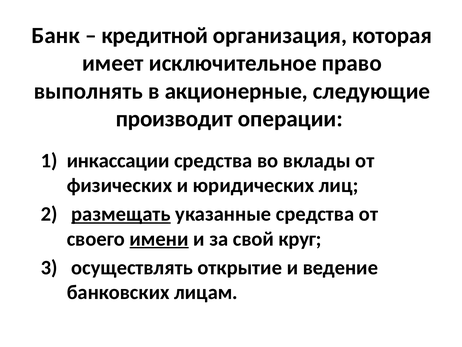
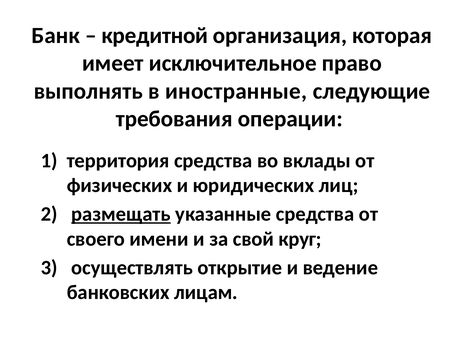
акционерные: акционерные -> иностранные (236, 91)
производит: производит -> требования (174, 119)
инкассации: инкассации -> территория (118, 160)
имени underline: present -> none (159, 239)
